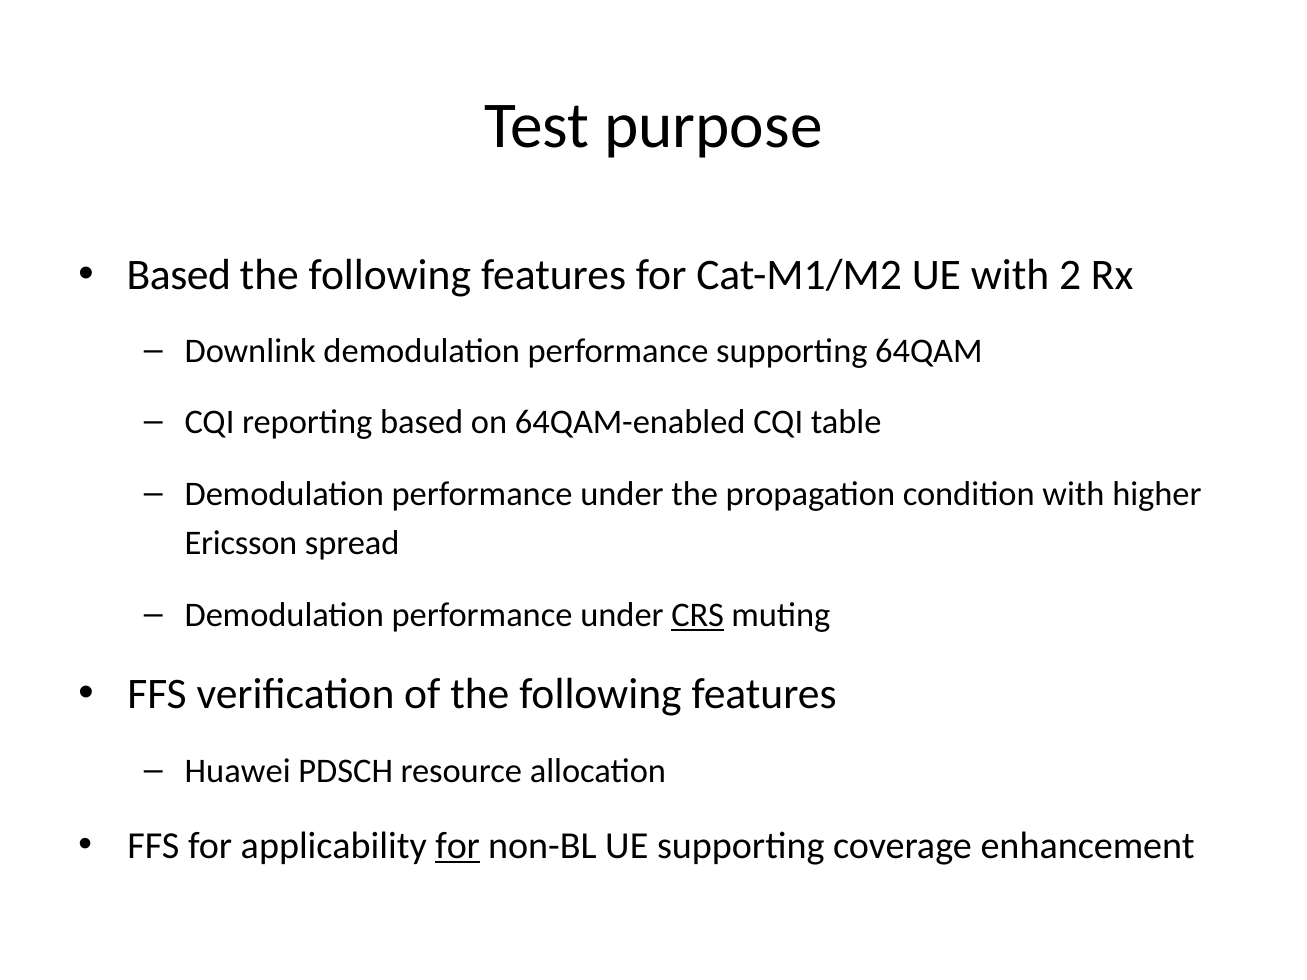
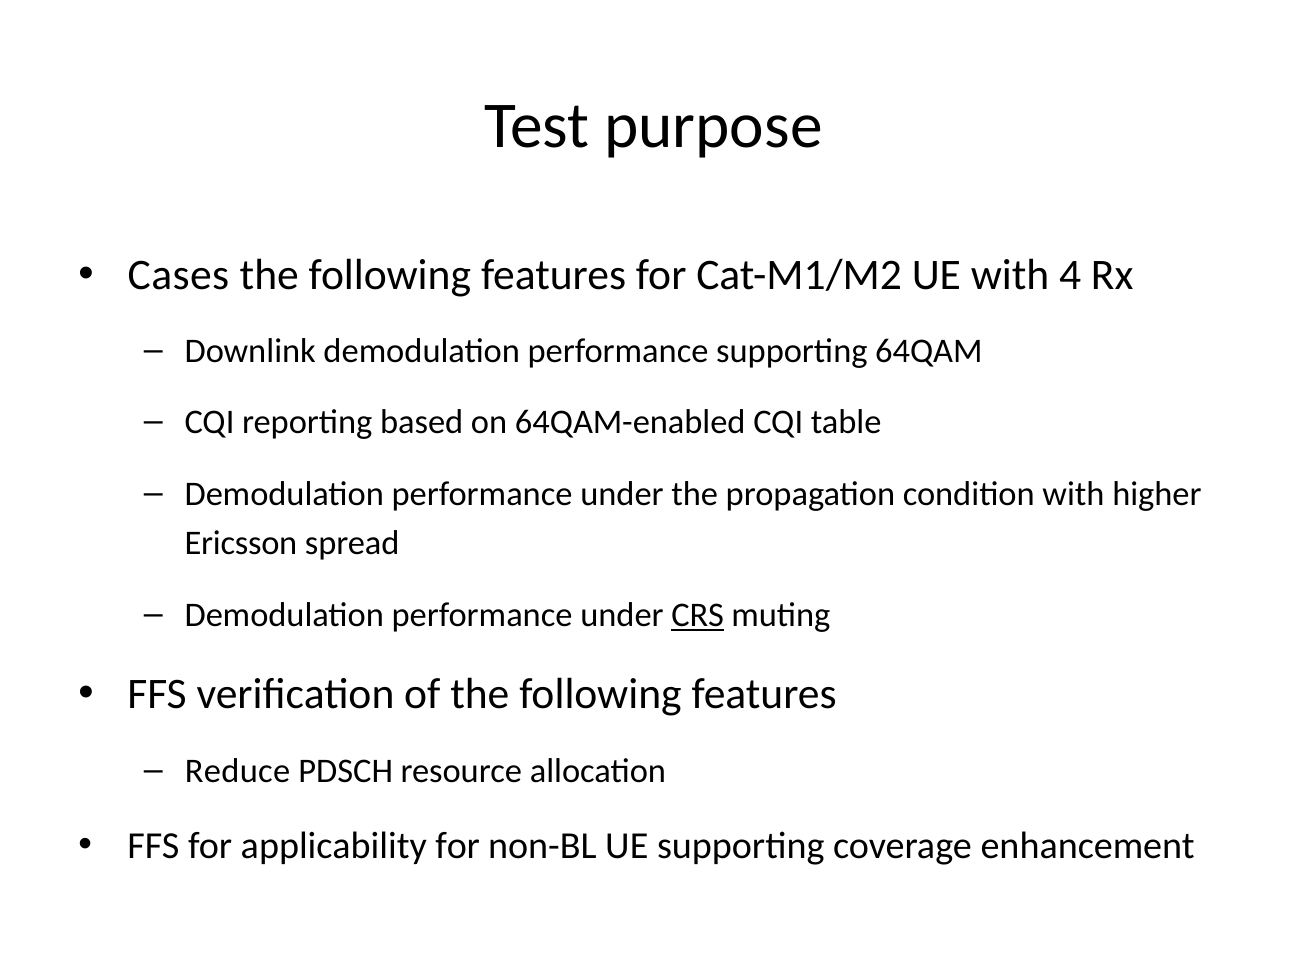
Based: Based -> Cases (178, 275)
2: 2 -> 4 (1070, 275)
Huawei: Huawei -> Reduce (238, 771)
for underline: present -> none (458, 846)
